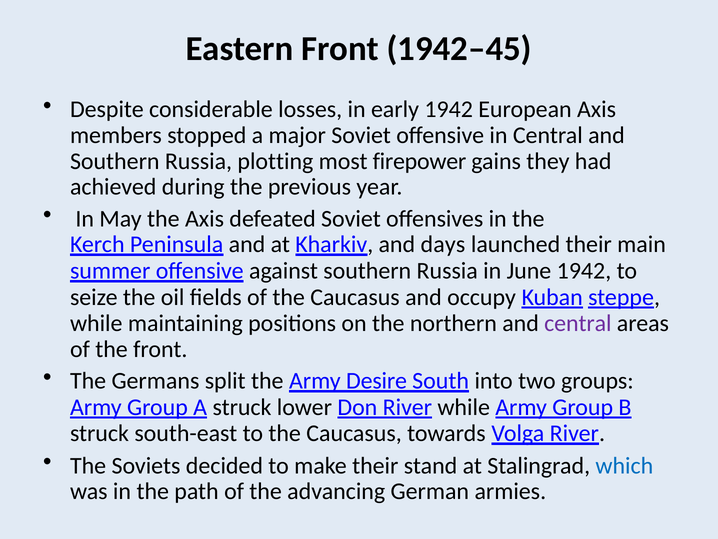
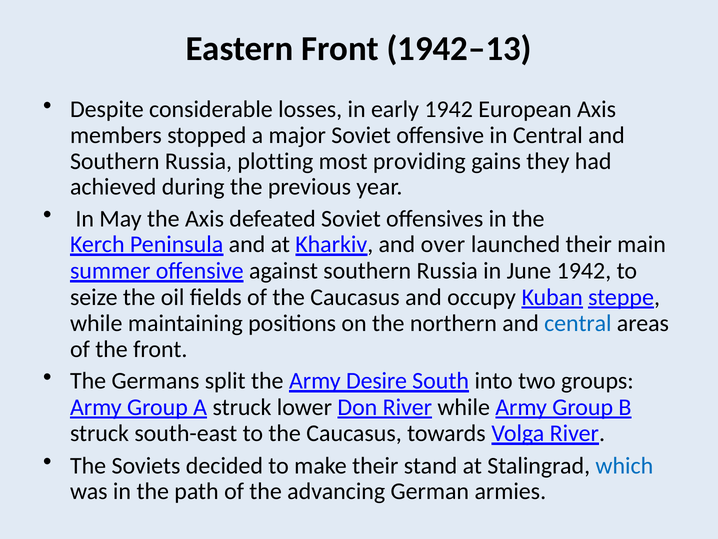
1942–45: 1942–45 -> 1942–13 (459, 49)
firepower: firepower -> providing (419, 161)
days: days -> over (443, 244)
central colour: purple -> blue (578, 323)
